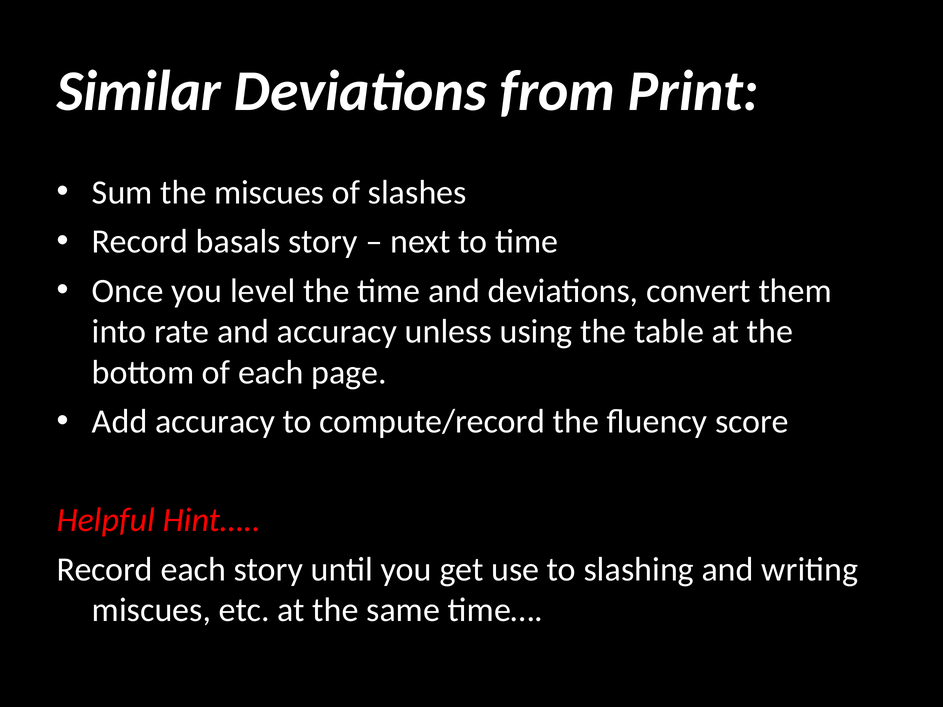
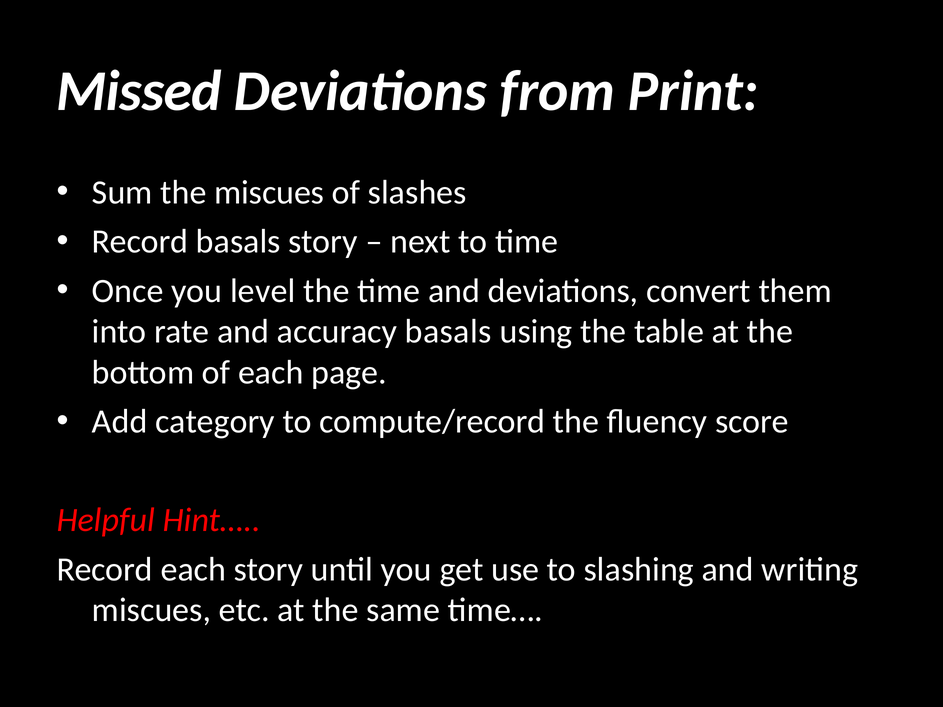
Similar: Similar -> Missed (139, 91)
accuracy unless: unless -> basals (448, 332)
Add accuracy: accuracy -> category (215, 422)
